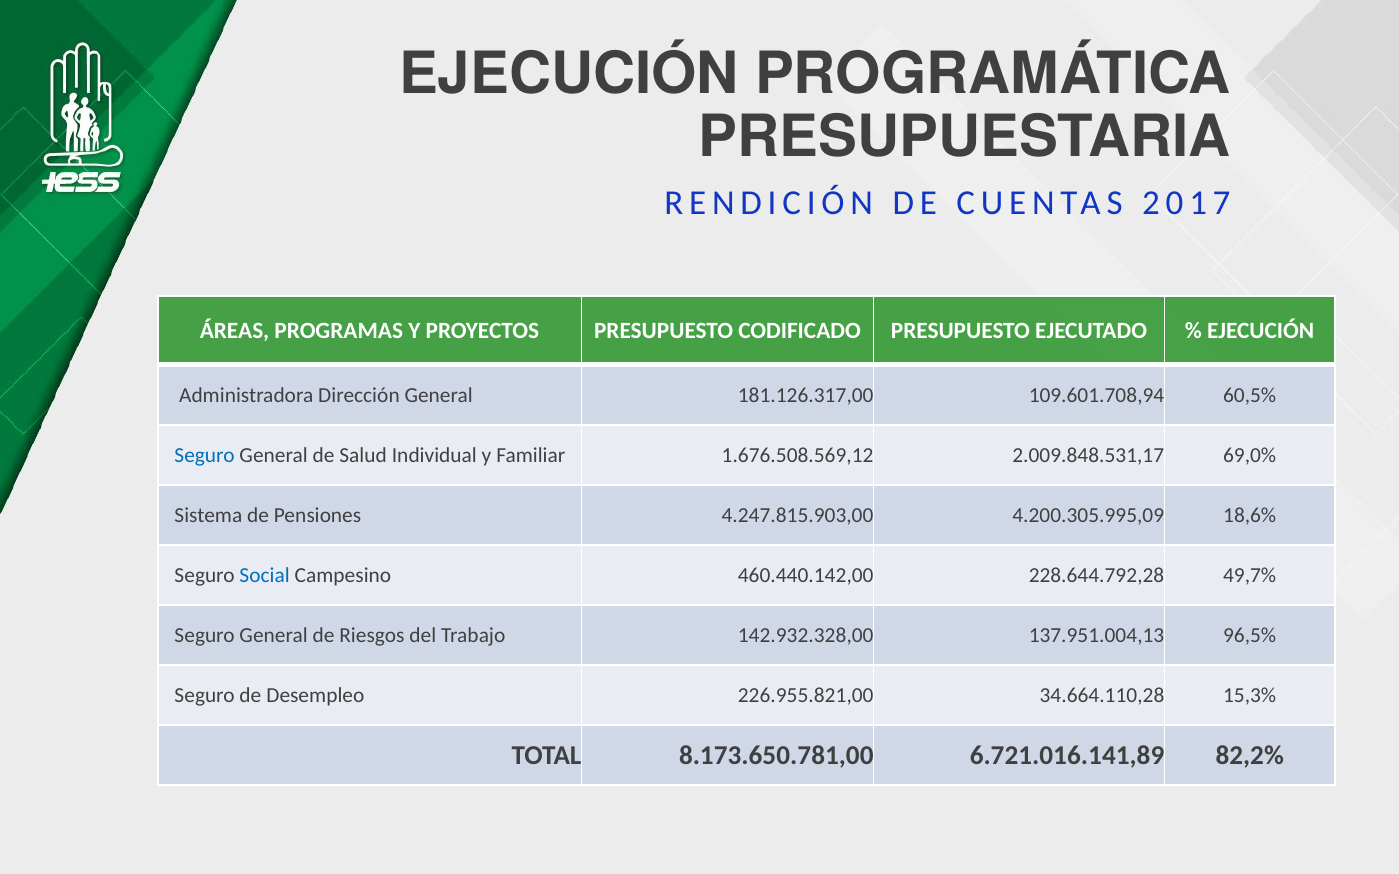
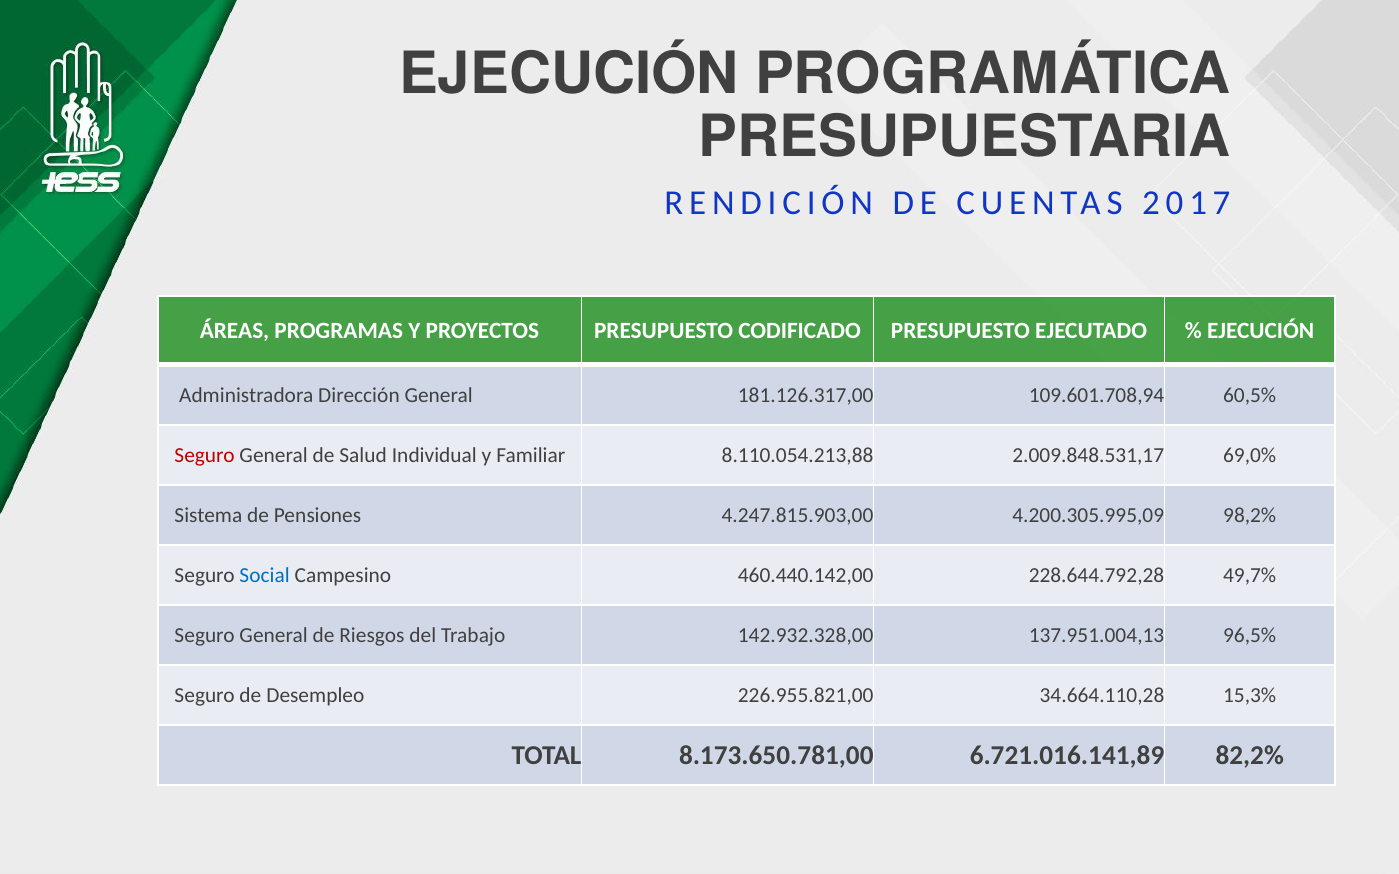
Seguro colour: blue -> red (205, 455)
1.676.508.569,12: 1.676.508.569,12 -> 8.110.054.213,88 (798, 455)
18,6%: 18,6% -> 98,2% (1250, 515)
